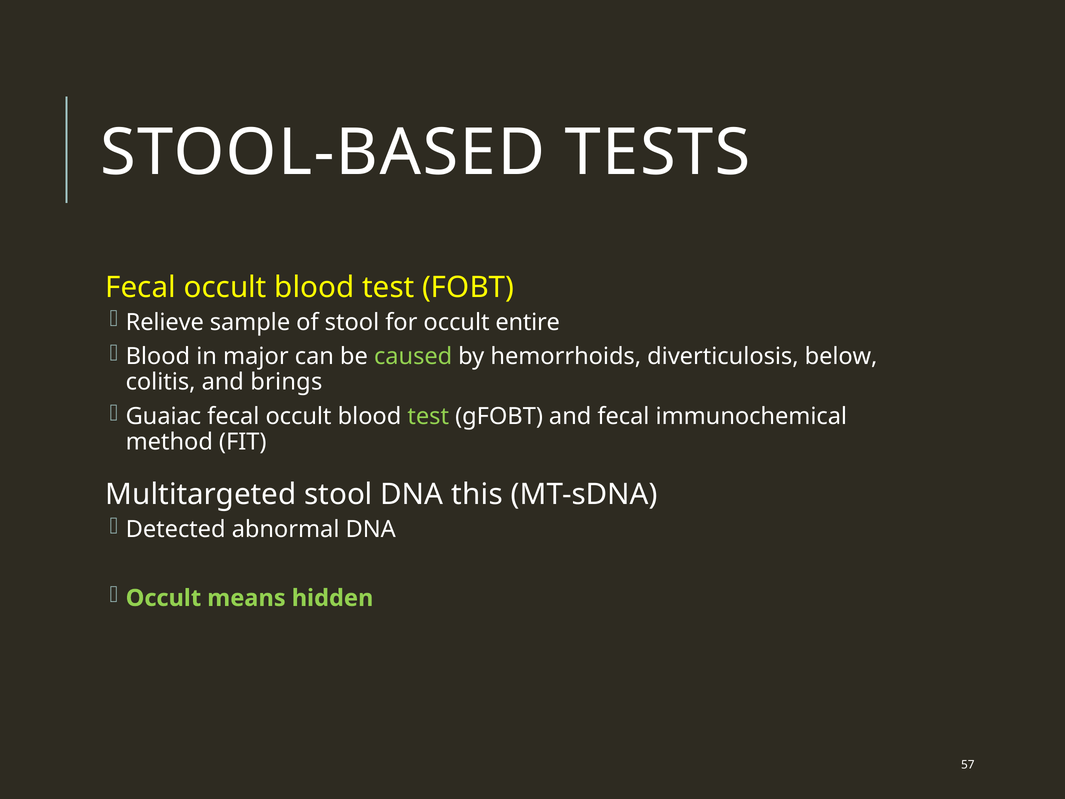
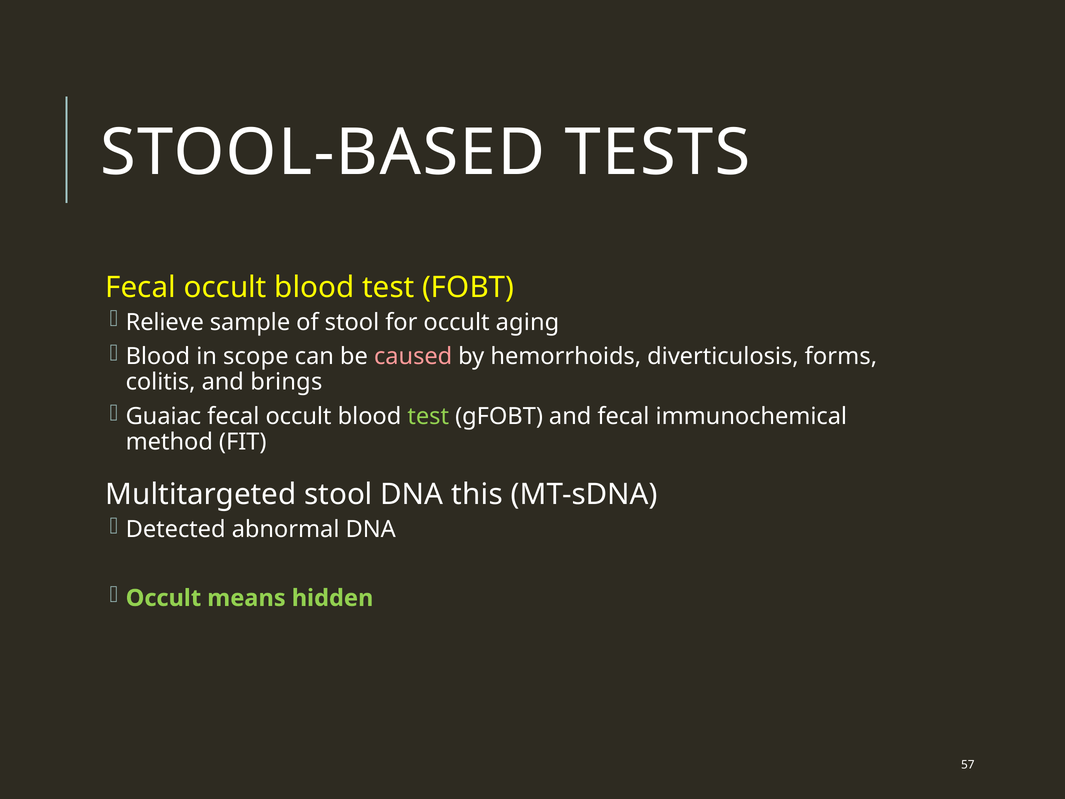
entire: entire -> aging (528, 322)
major: major -> scope (256, 357)
caused colour: light green -> pink (413, 357)
below: below -> forms (841, 357)
